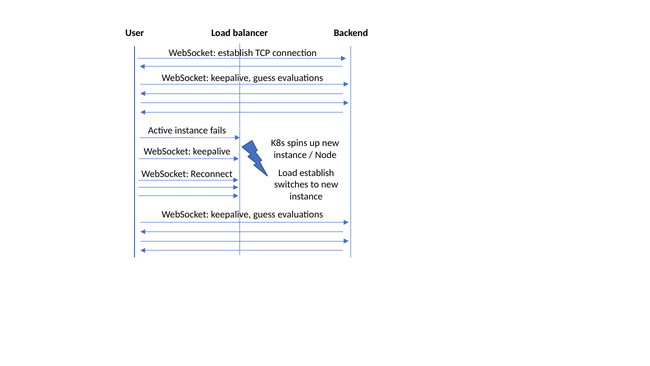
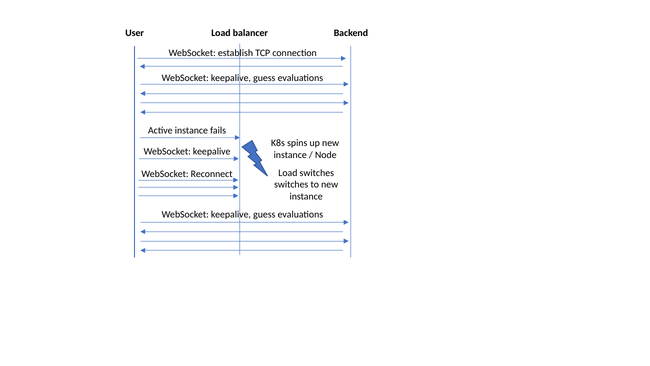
Load establish: establish -> switches (317, 173)
